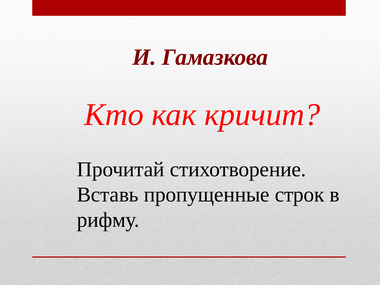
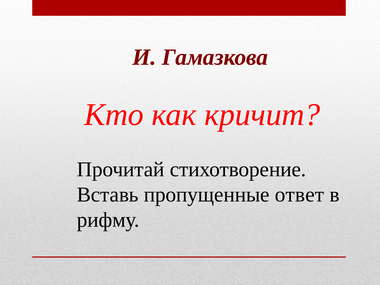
строк: строк -> ответ (299, 195)
